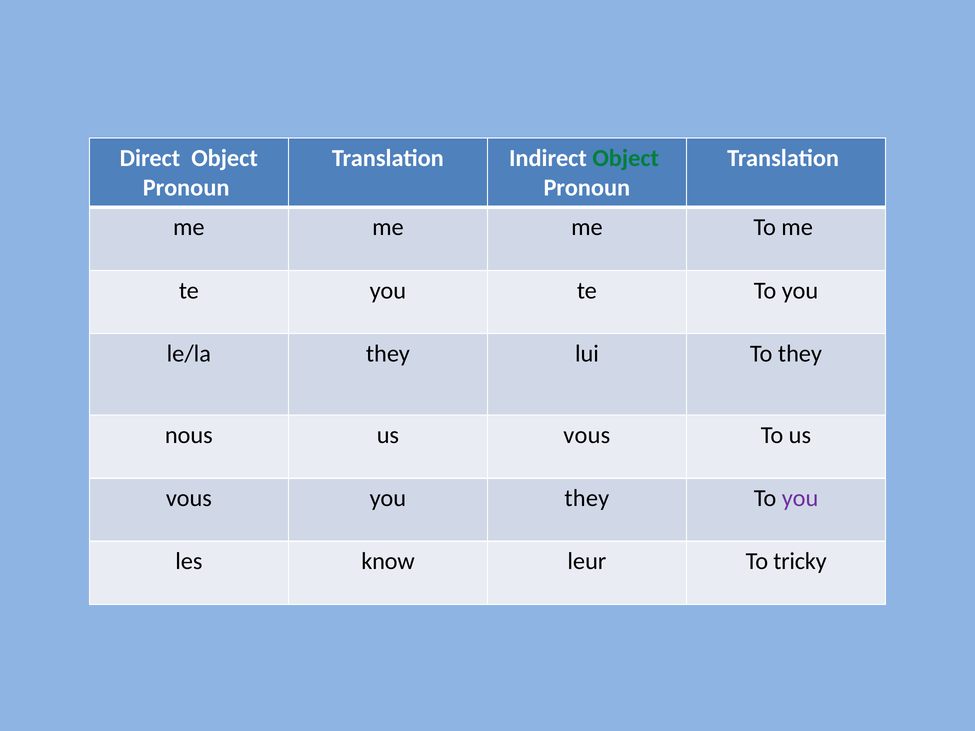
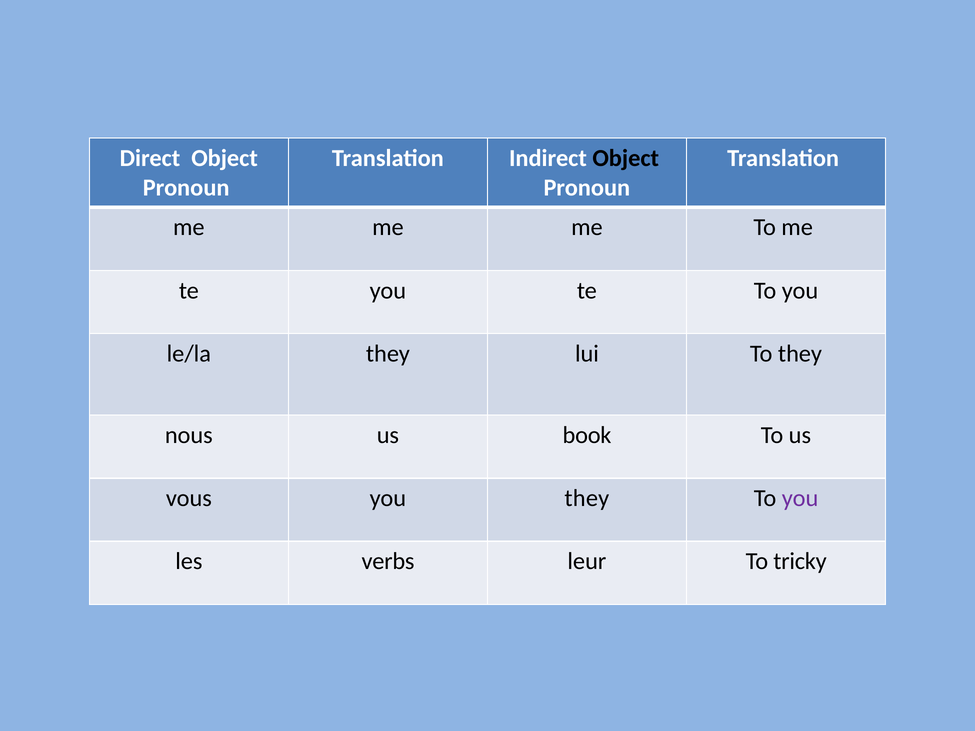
Object colour: green -> black (626, 158)
nous us vous: vous -> book (587, 435)
know: know -> verbs (388, 562)
